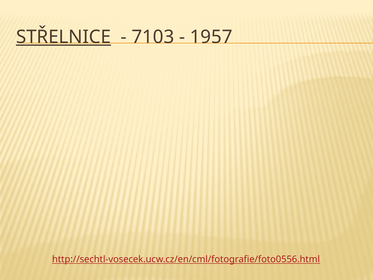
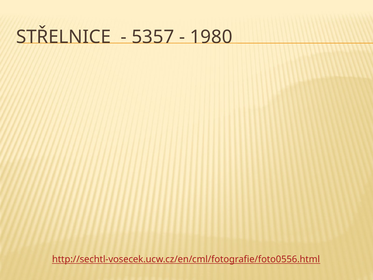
STŘELNICE underline: present -> none (64, 37)
7103: 7103 -> 5357 (153, 37)
1957: 1957 -> 1980 (211, 37)
